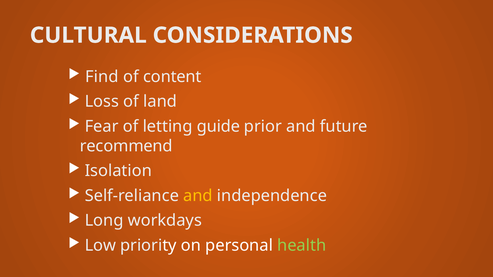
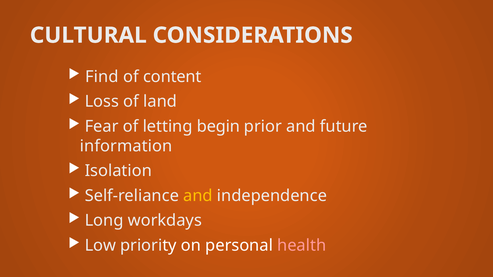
guide: guide -> begin (218, 126)
recommend: recommend -> information (126, 146)
health colour: light green -> pink (302, 246)
